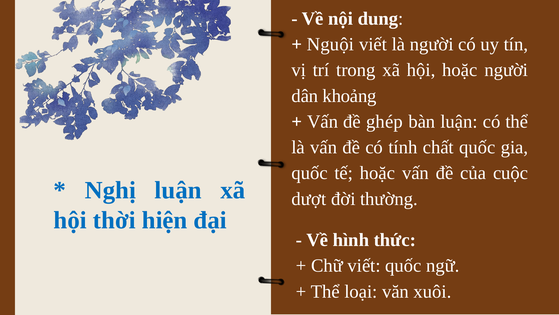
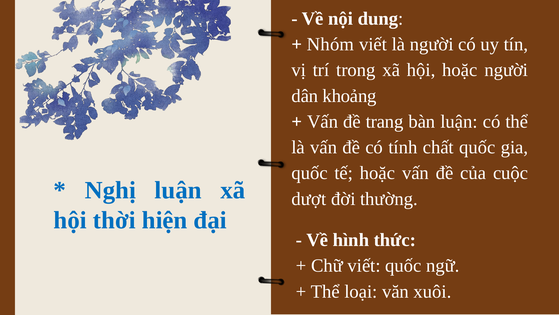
Nguội: Nguội -> Nhóm (330, 44)
ghép: ghép -> trang (385, 121)
